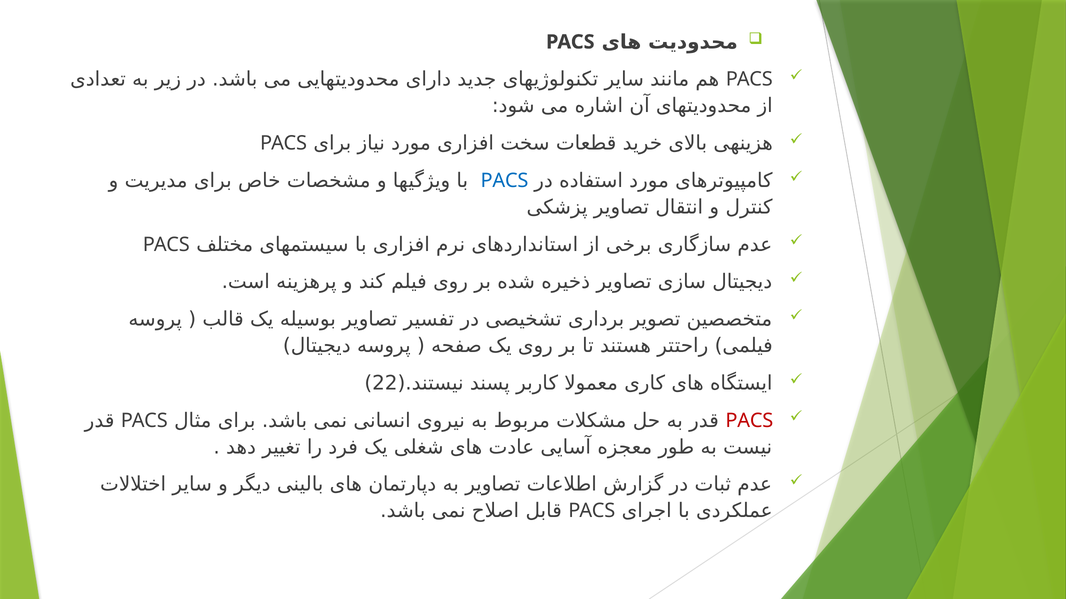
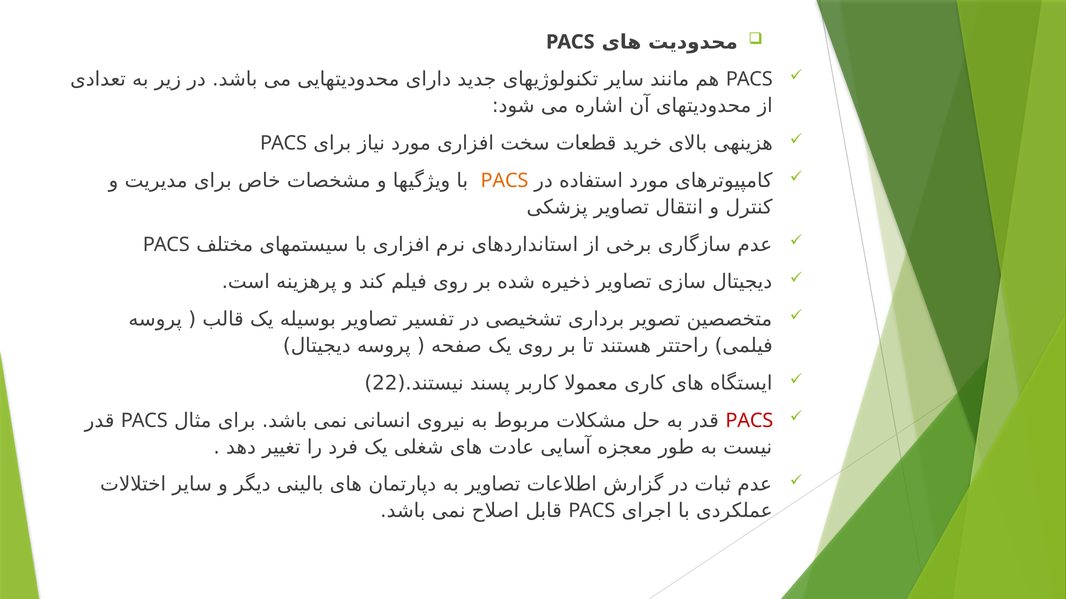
PACS colour: blue -> orange (504, 181)
